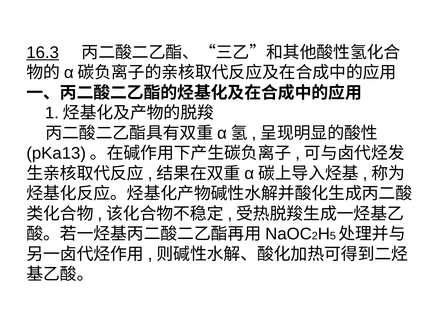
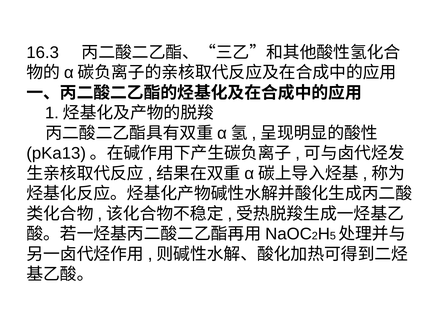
16.3 underline: present -> none (43, 53)
